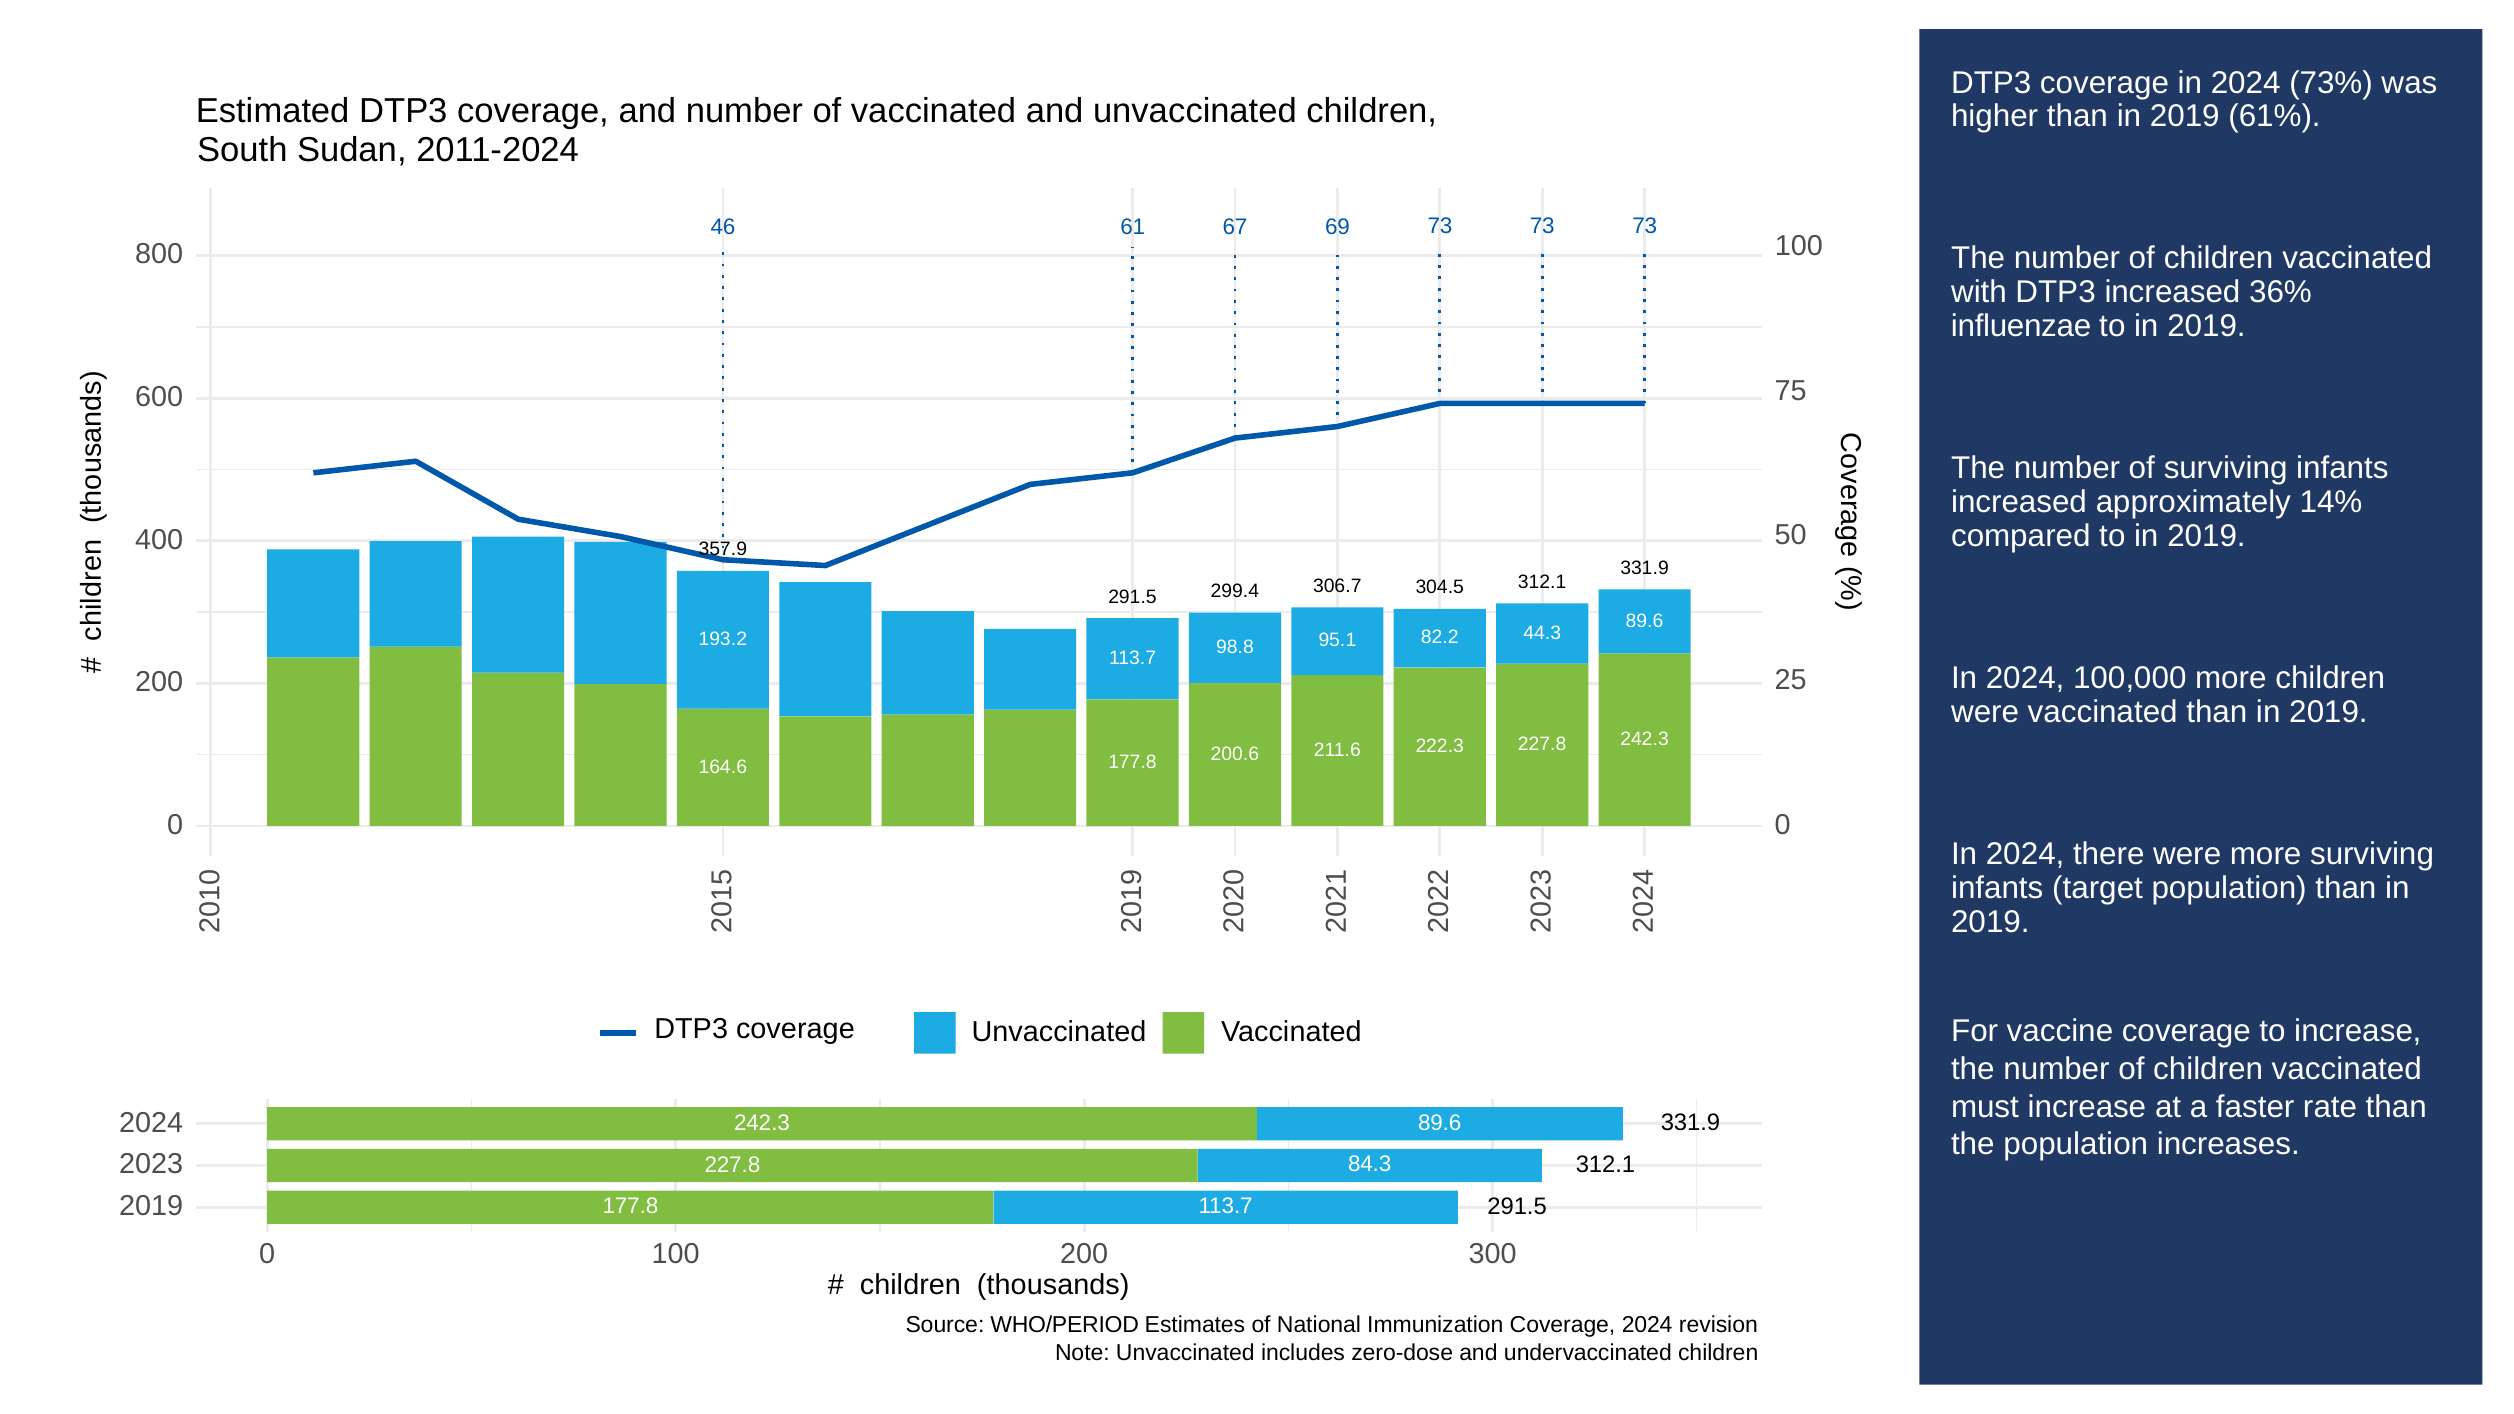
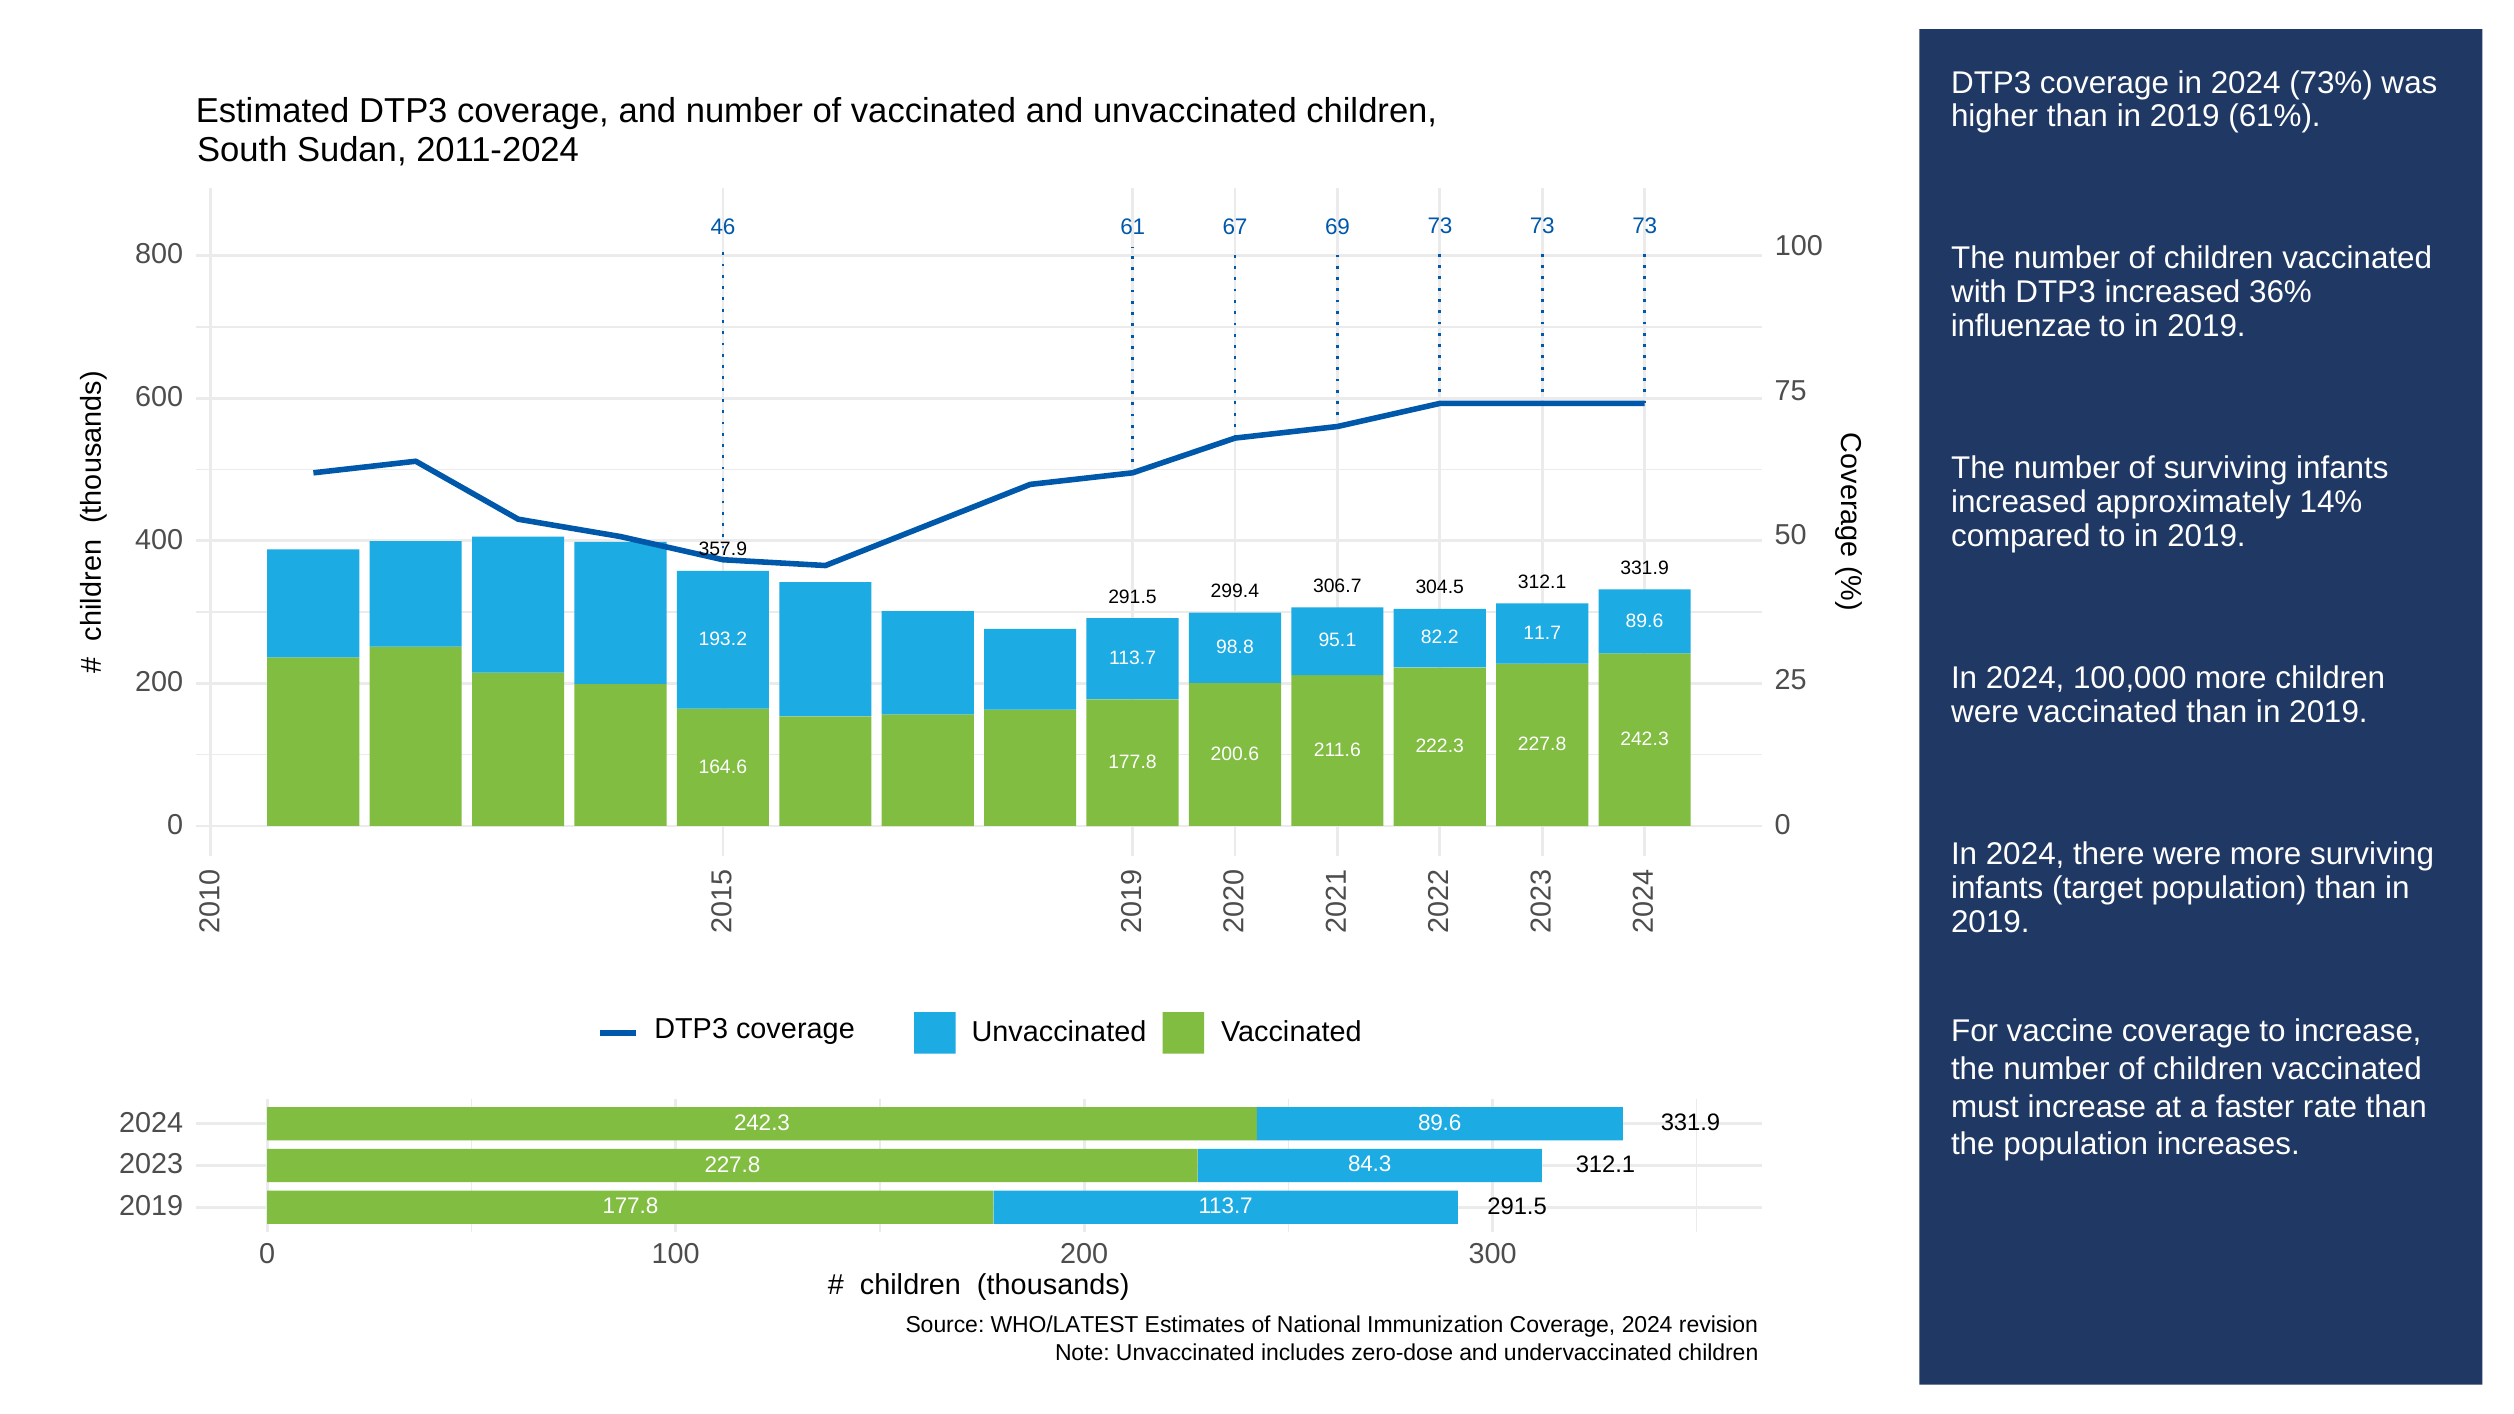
44.3: 44.3 -> 11.7 (1542, 633)
WHO/PERIOD: WHO/PERIOD -> WHO/LATEST (1065, 1325)
